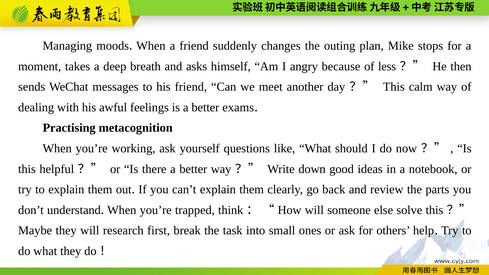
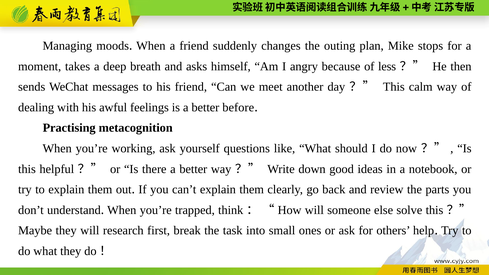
exams: exams -> before (238, 107)
